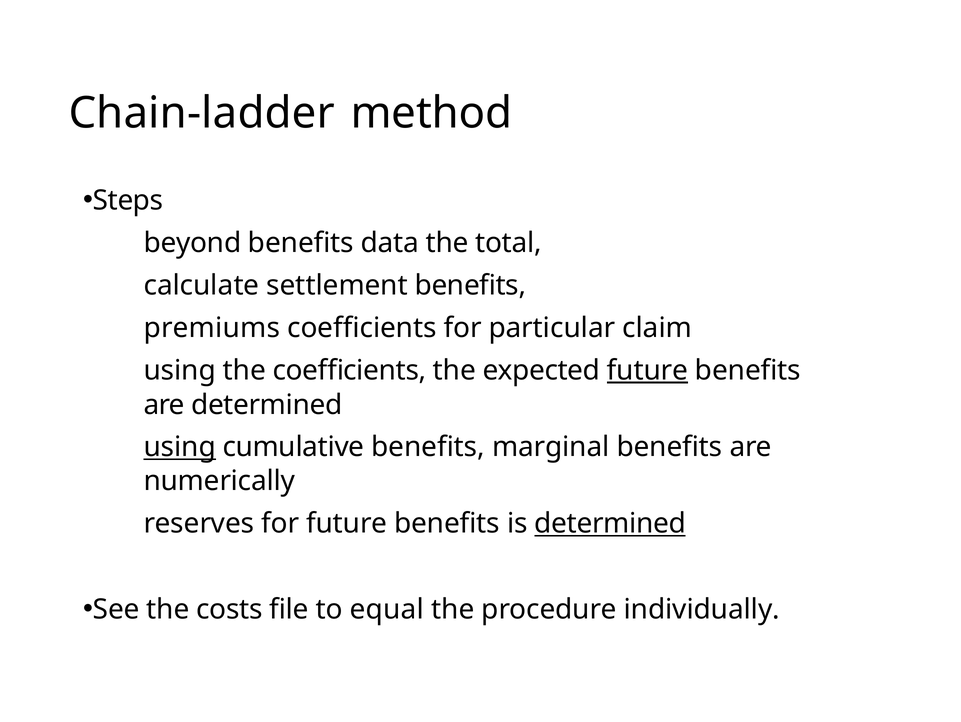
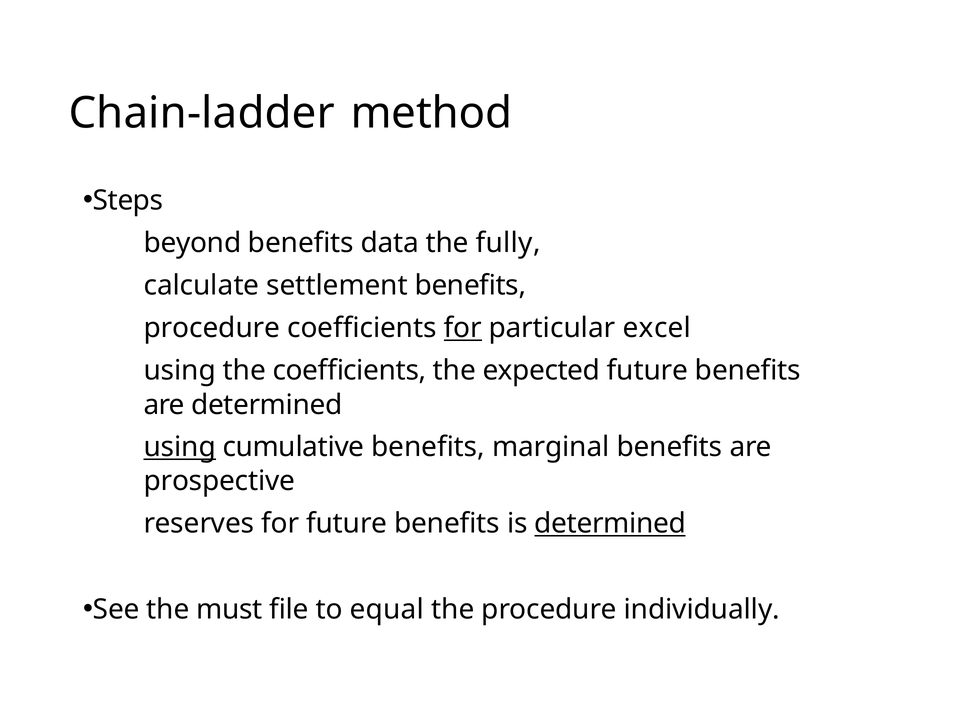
total: total -> fully (508, 243)
premiums: premiums -> procedure (212, 328)
for underline: none -> present (463, 328)
claim: claim -> excel (657, 328)
future underline: present -> none (648, 370)
numerically: numerically -> prospective (219, 481)
costs: costs -> must (229, 609)
